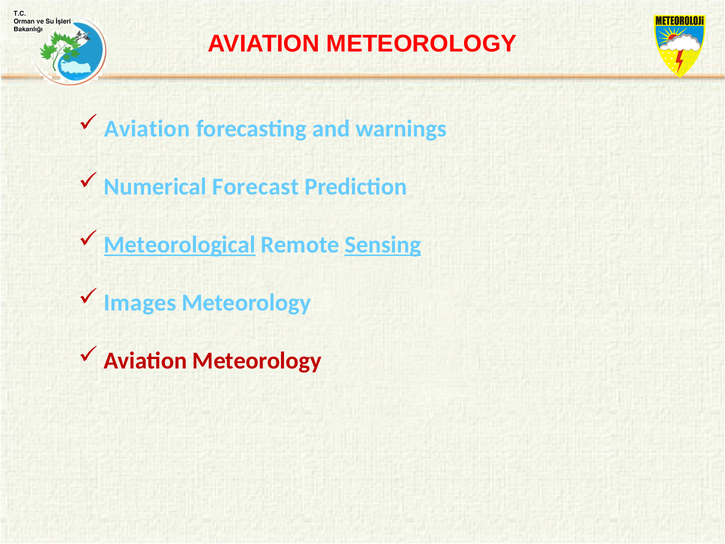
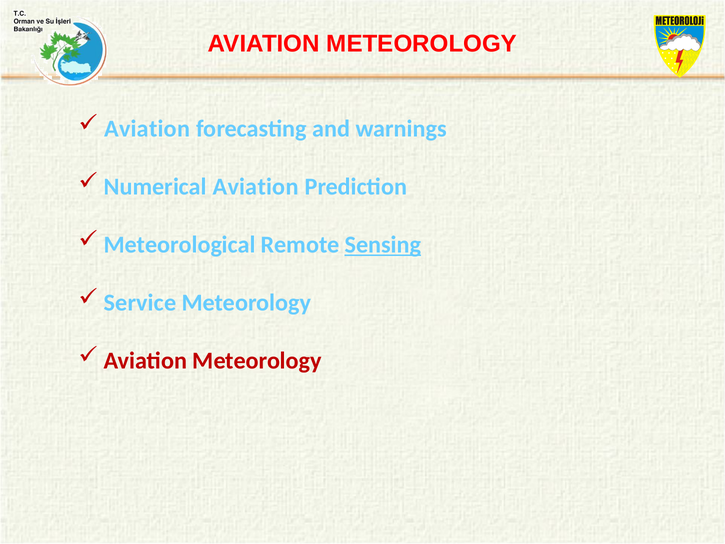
Numerical Forecast: Forecast -> Aviation (256, 187)
Meteorological underline: present -> none (180, 245)
Images: Images -> Service (140, 303)
